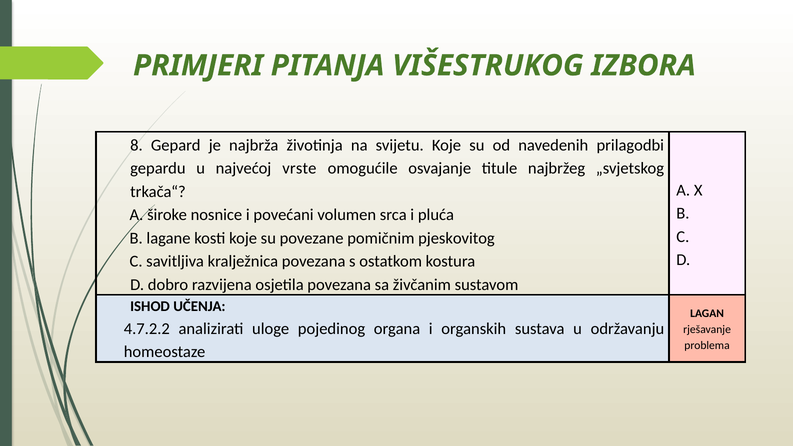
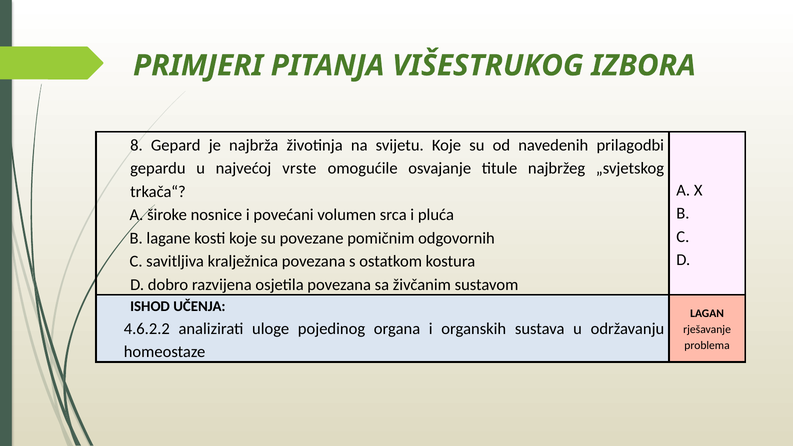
pjeskovitog: pjeskovitog -> odgovornih (456, 238)
4.7.2.2: 4.7.2.2 -> 4.6.2.2 (147, 329)
